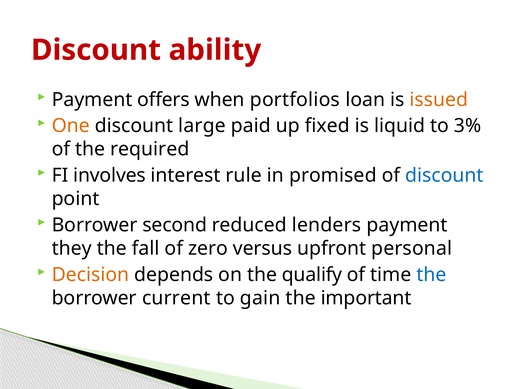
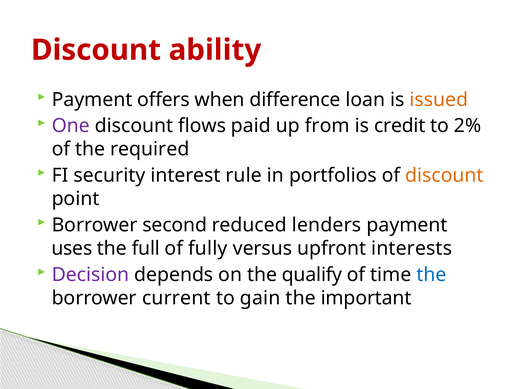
portfolios: portfolios -> difference (295, 99)
One colour: orange -> purple (71, 126)
large: large -> flows (202, 126)
fixed: fixed -> from (327, 126)
liquid: liquid -> credit (400, 126)
3%: 3% -> 2% (468, 126)
involves: involves -> security (109, 175)
promised: promised -> portfolios (333, 175)
discount colour: blue -> orange (444, 175)
they: they -> uses (72, 248)
fall: fall -> full (146, 248)
zero: zero -> fully (208, 248)
personal: personal -> interests (412, 248)
Decision colour: orange -> purple (90, 274)
